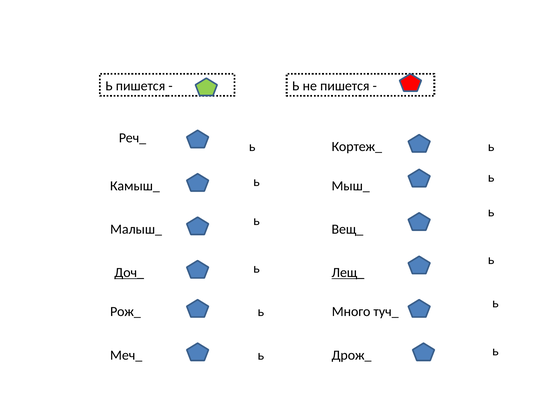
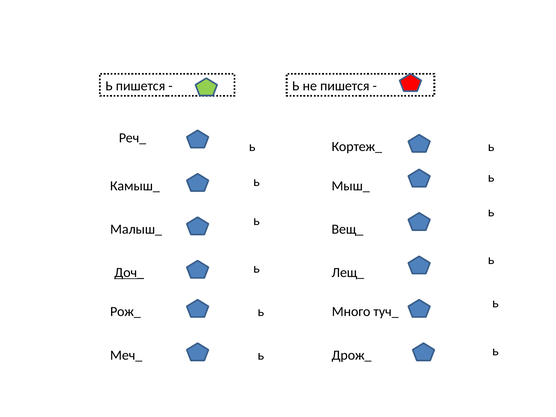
Лещ_ underline: present -> none (348, 273)
